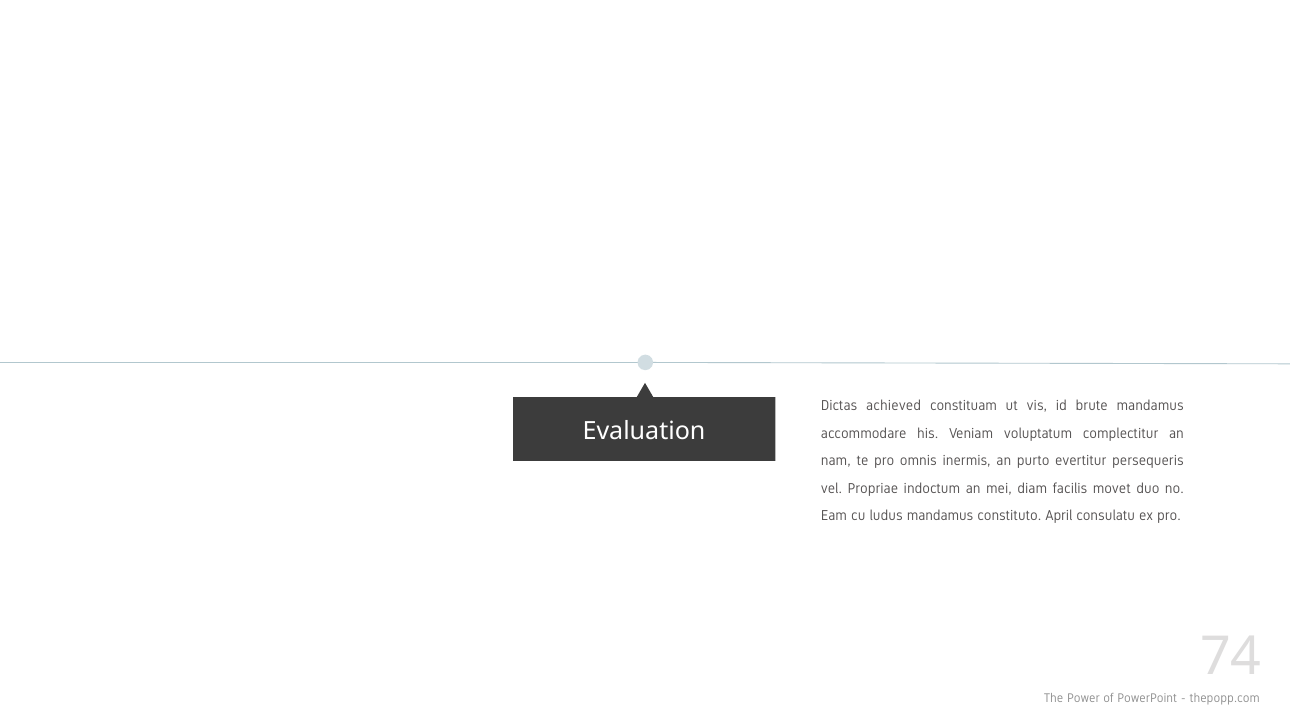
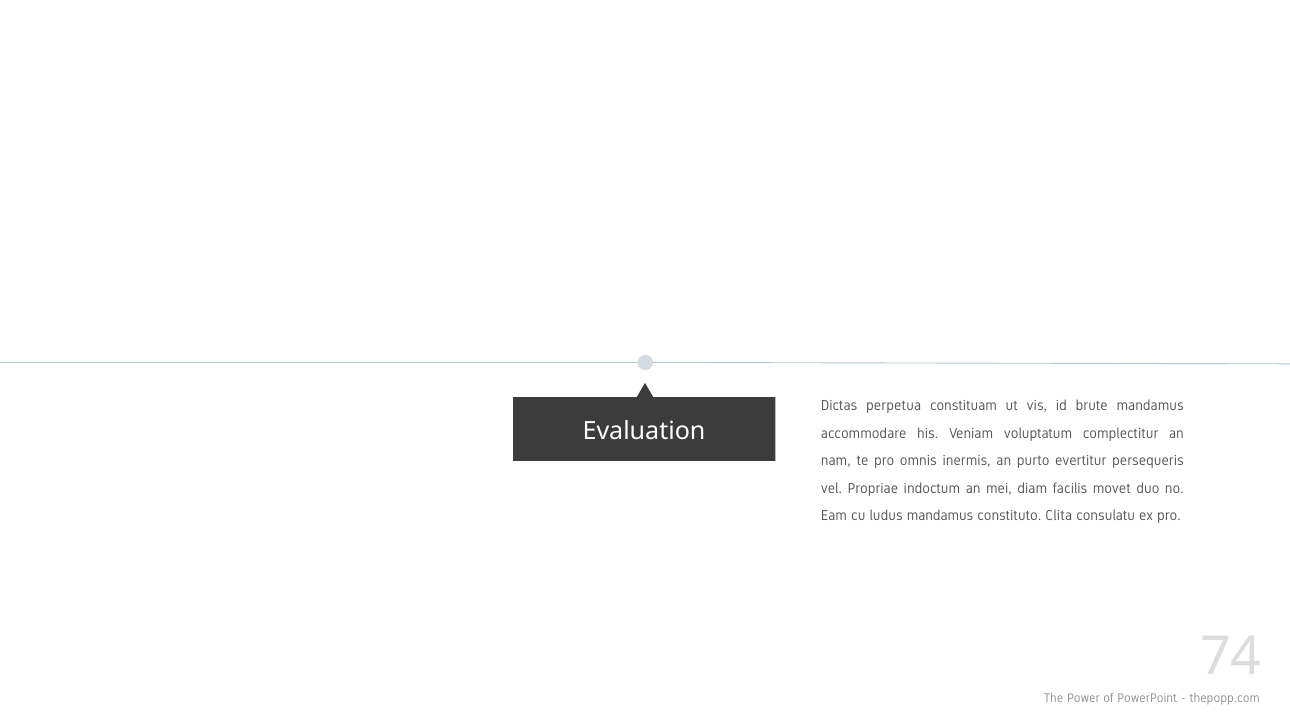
achieved: achieved -> perpetua (894, 406)
April: April -> Clita (1059, 516)
